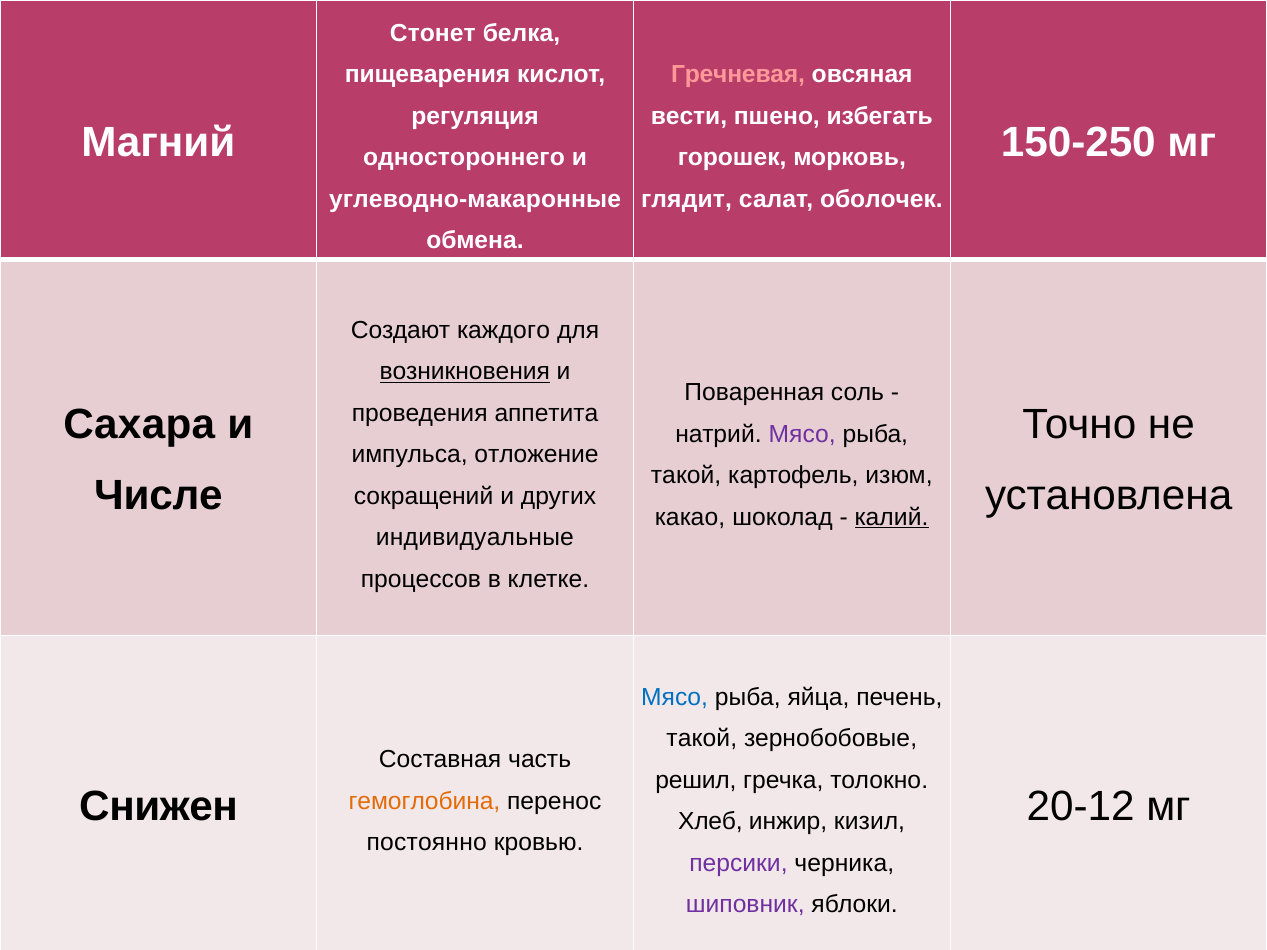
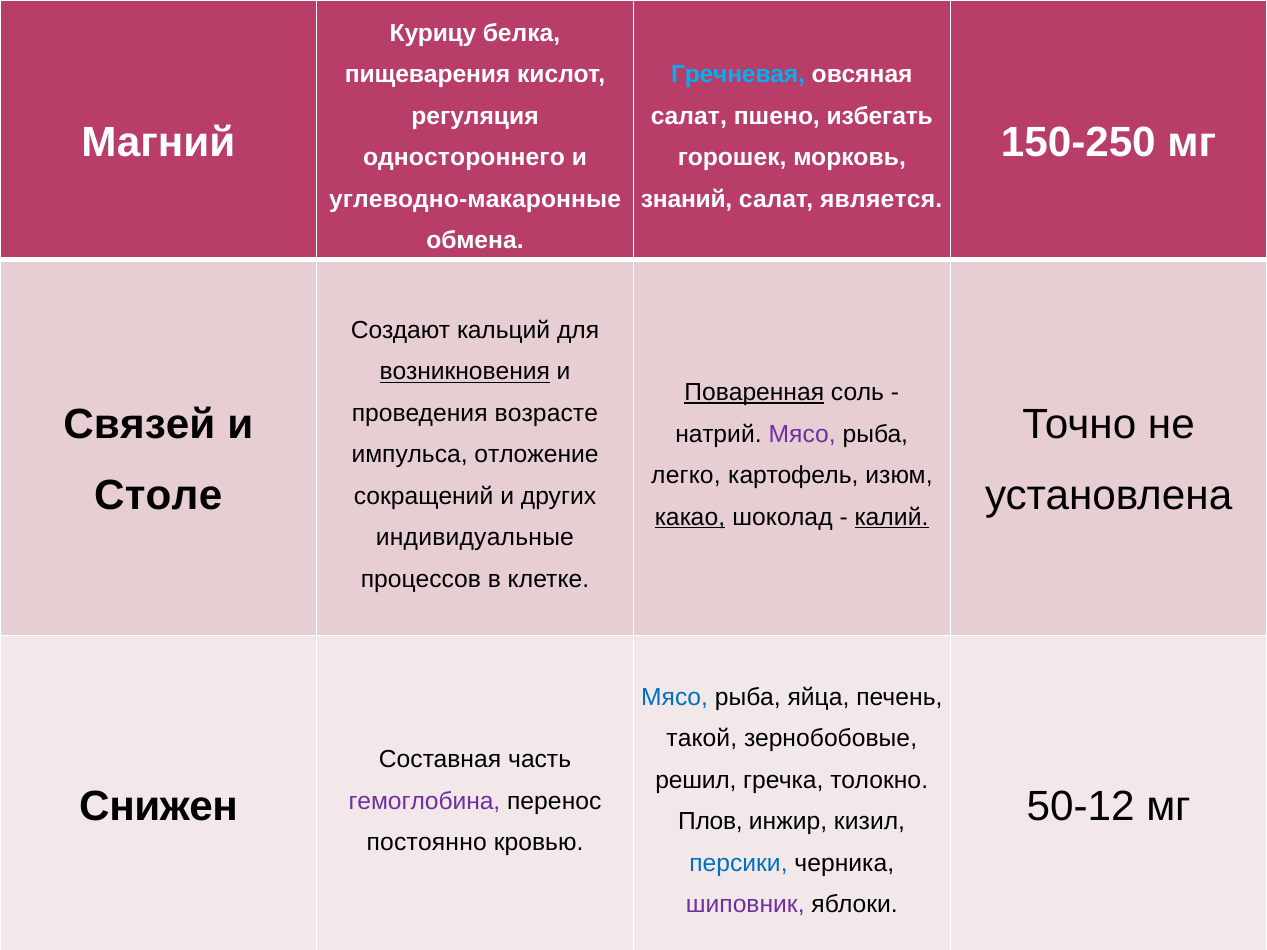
Стонет: Стонет -> Курицу (433, 33)
Гречневая colour: pink -> light blue (738, 75)
вести: вести -> салат (689, 116)
глядит: глядит -> знаний (687, 199)
оболочек: оболочек -> является (881, 199)
каждого: каждого -> кальций (504, 330)
Поваренная underline: none -> present (754, 393)
аппетита: аппетита -> возрасте (546, 413)
Сахара: Сахара -> Связей (139, 425)
такой: такой -> легко (686, 476)
Числе: Числе -> Столе (158, 495)
какао underline: none -> present (690, 517)
20-12: 20-12 -> 50-12 (1081, 806)
гемоглобина colour: orange -> purple (424, 801)
Хлеб: Хлеб -> Плов (710, 822)
персики colour: purple -> blue (738, 864)
